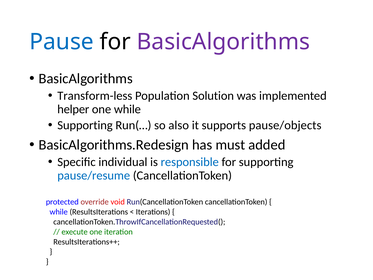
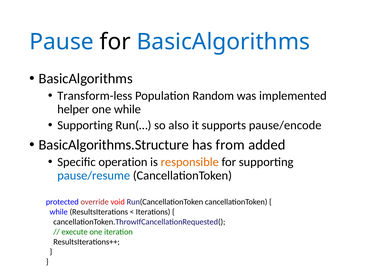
BasicAlgorithms colour: purple -> blue (223, 42)
Solution: Solution -> Random (213, 96)
pause/objects: pause/objects -> pause/encode (285, 125)
BasicAlgorithms.Redesign: BasicAlgorithms.Redesign -> BasicAlgorithms.Structure (114, 145)
must: must -> from (230, 145)
individual: individual -> operation (123, 162)
responsible colour: blue -> orange (190, 162)
